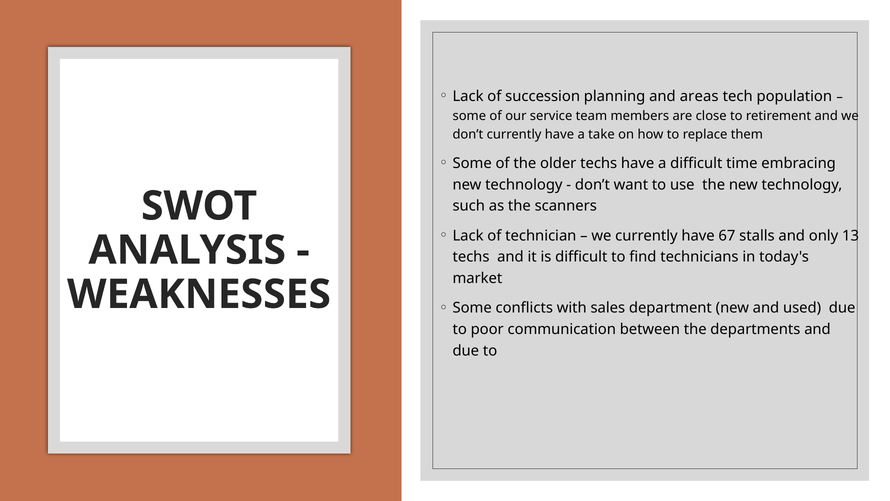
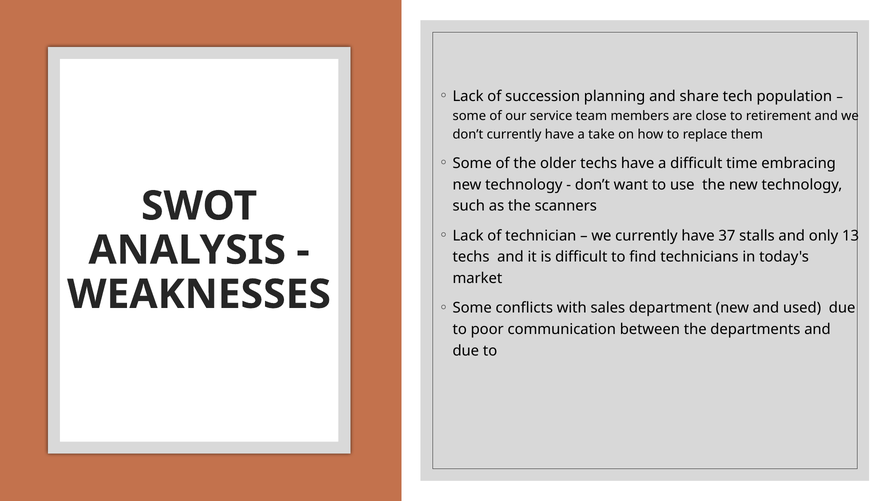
areas: areas -> share (699, 96)
67: 67 -> 37 (727, 235)
